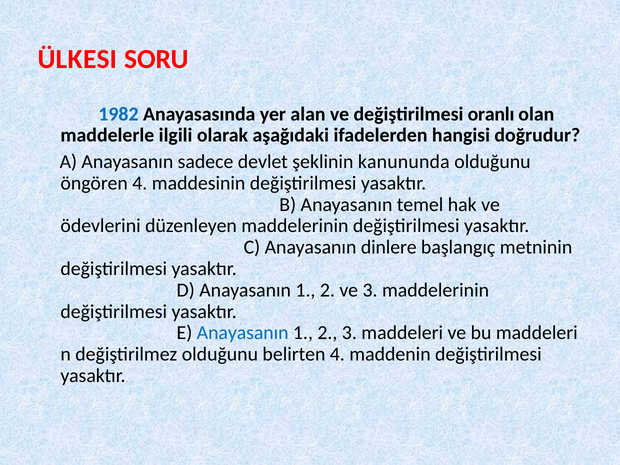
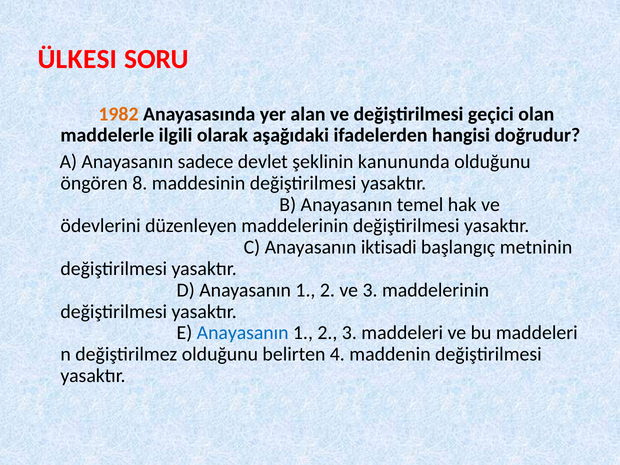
1982 colour: blue -> orange (118, 114)
oranlı: oranlı -> geçici (491, 114)
öngören 4: 4 -> 8 (140, 183)
dinlere: dinlere -> iktisadi (389, 247)
